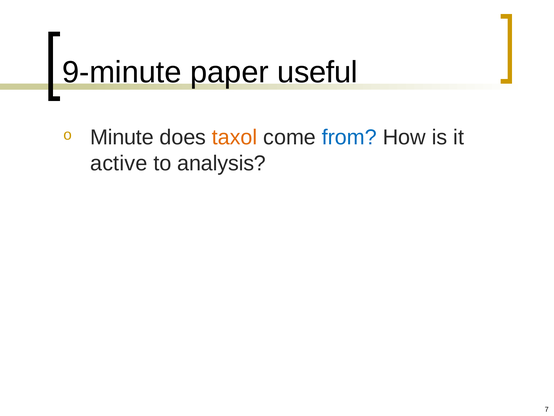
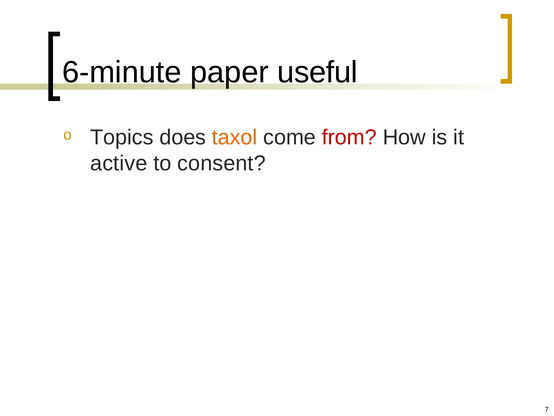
9-minute: 9-minute -> 6-minute (122, 72)
Minute: Minute -> Topics (122, 137)
from colour: blue -> red (349, 137)
analysis: analysis -> consent (222, 163)
